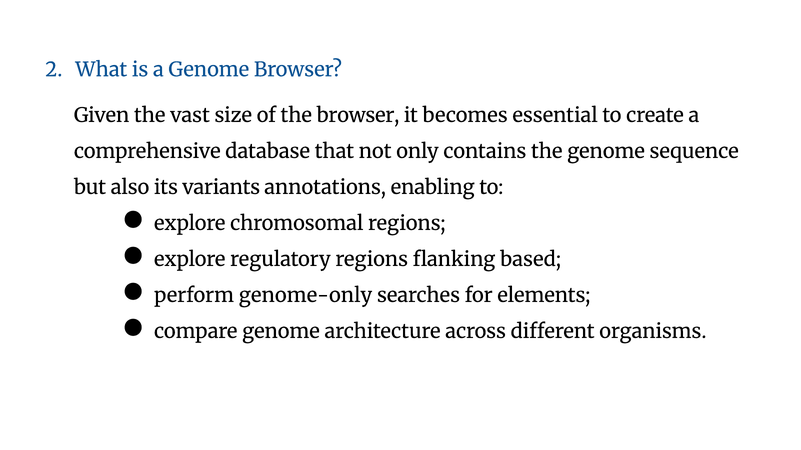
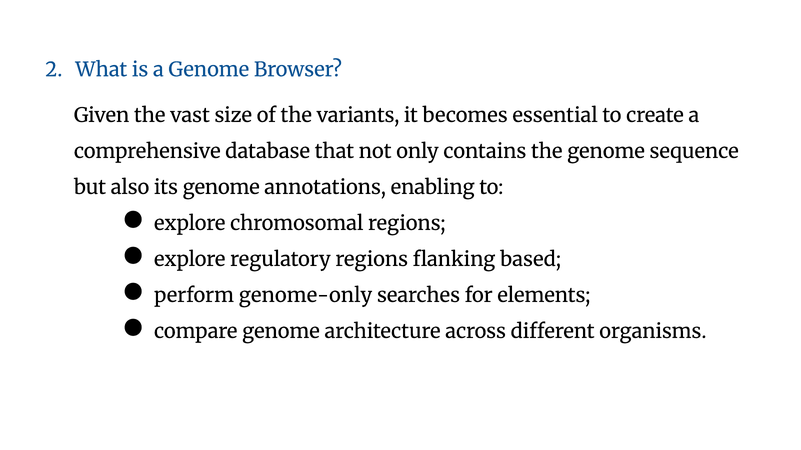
the browser: browser -> variants (358, 116)
its variants: variants -> genome (221, 188)
